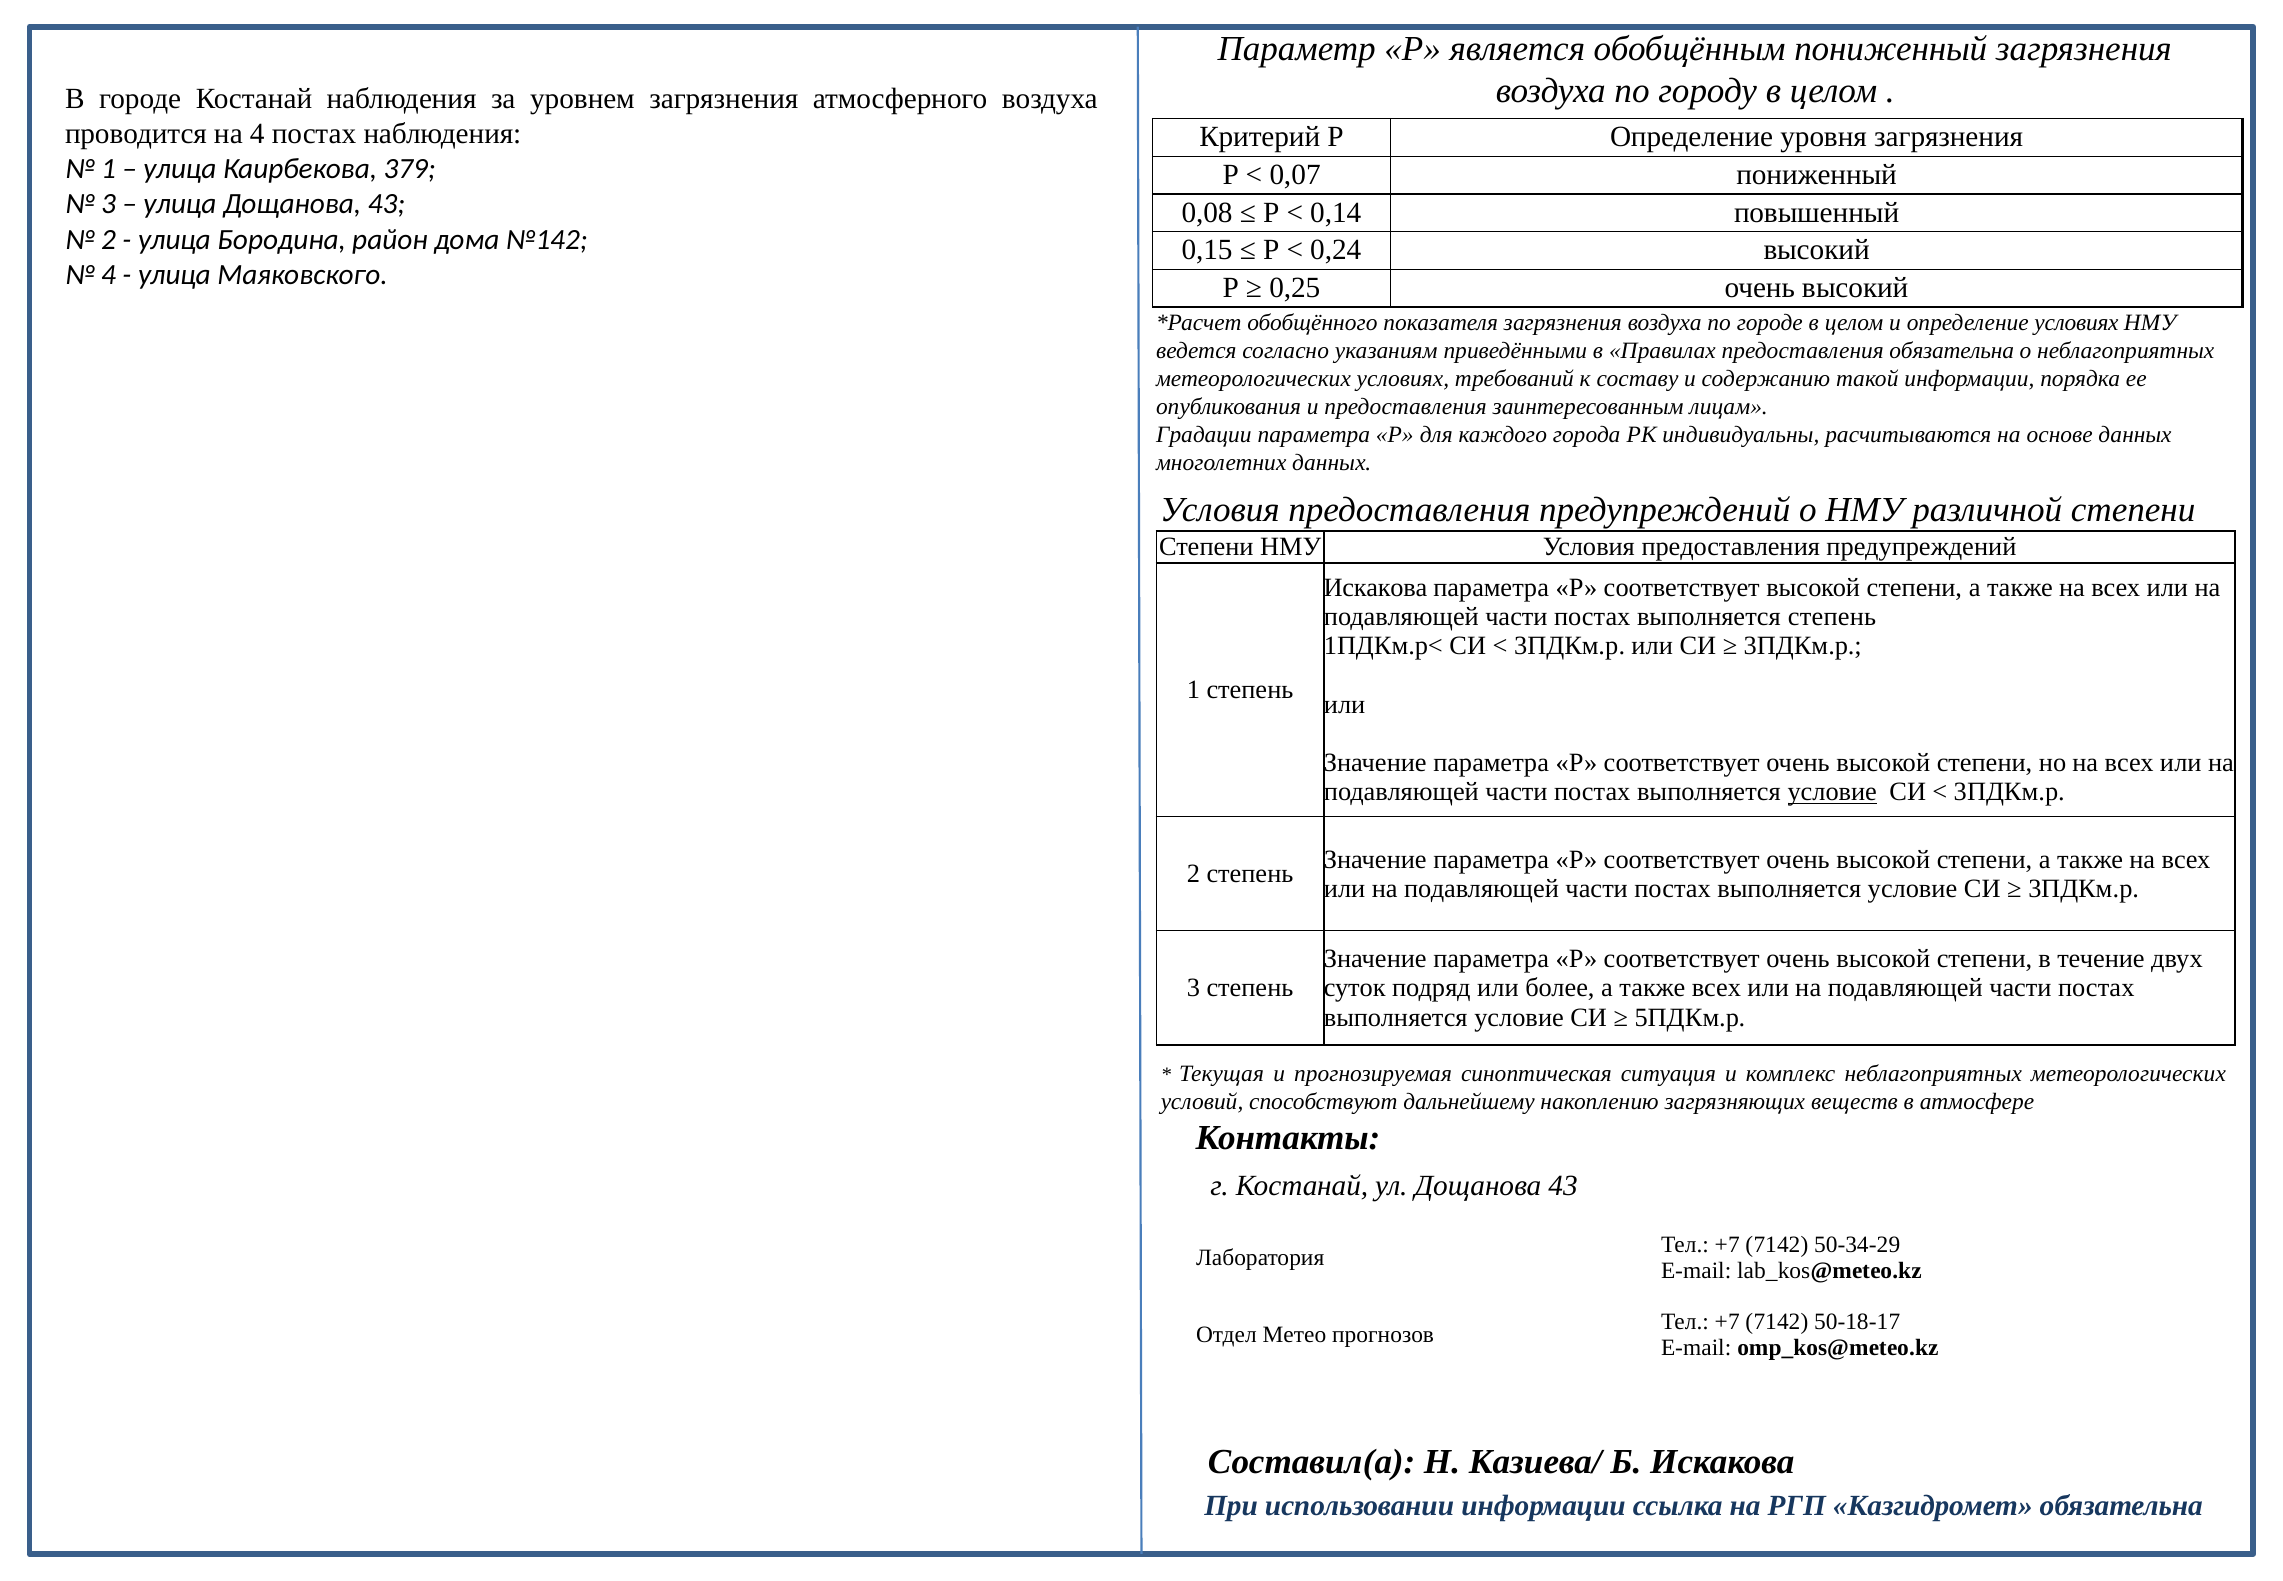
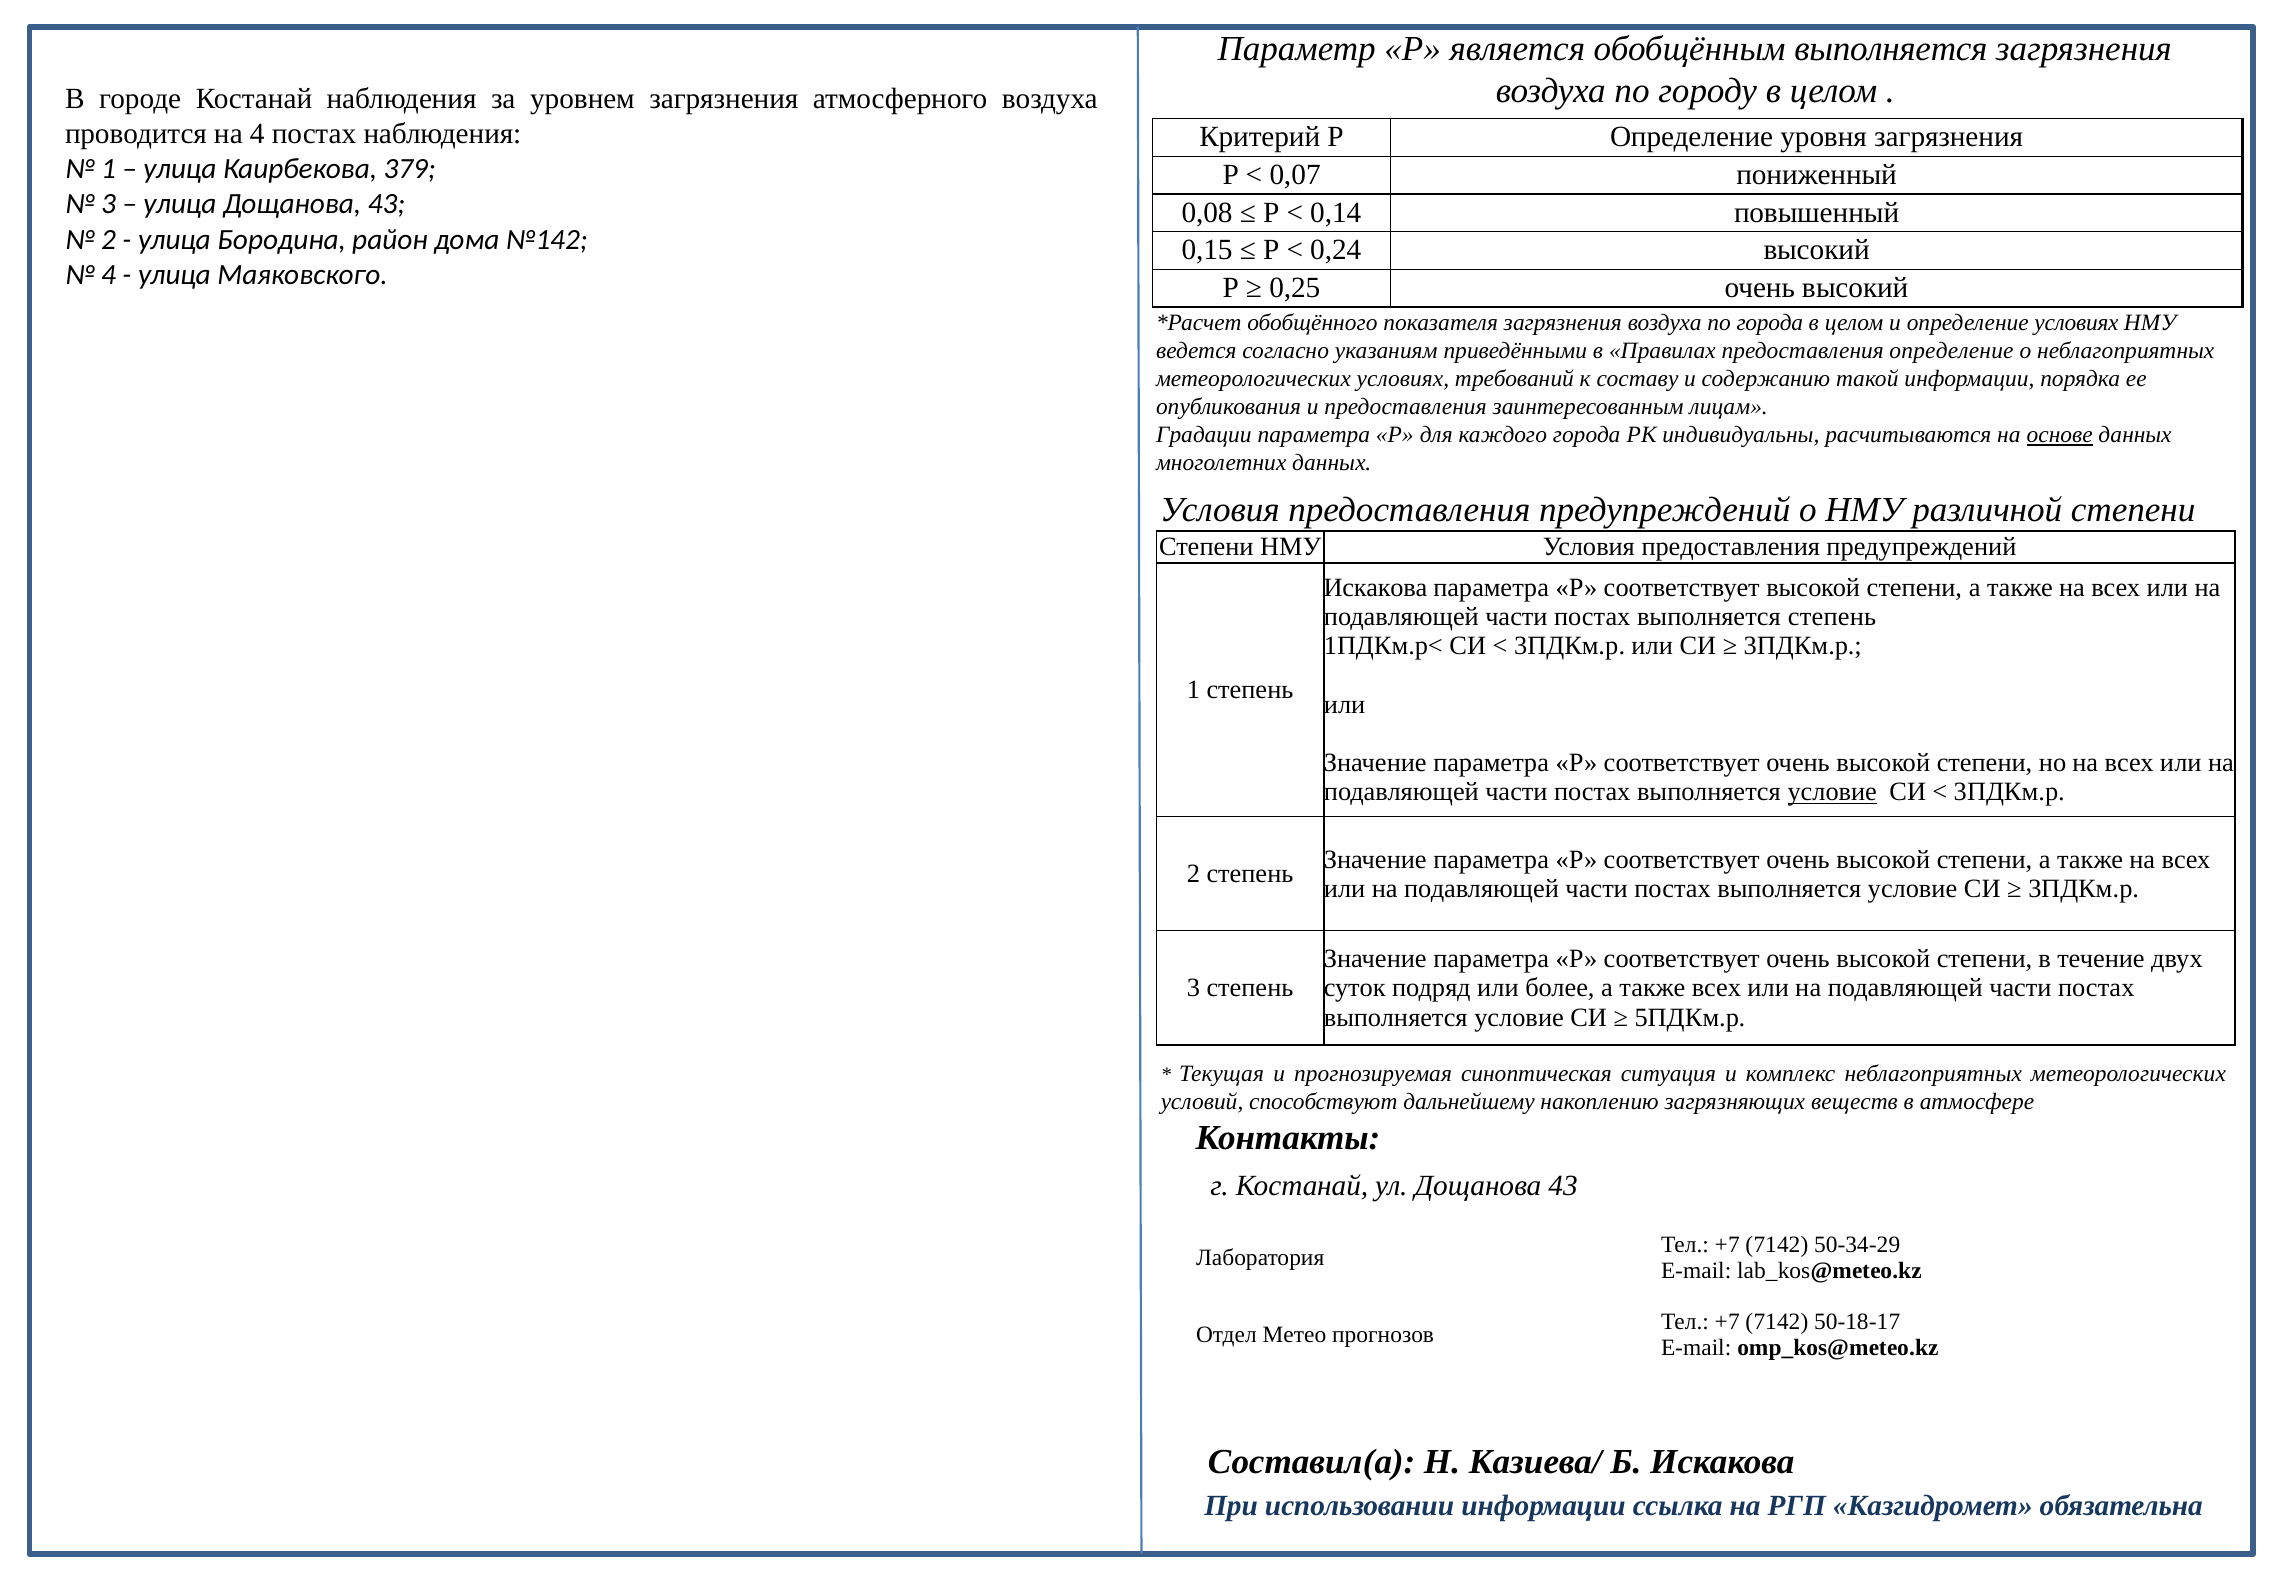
обобщённым пониженный: пониженный -> выполняется (1891, 49)
по городе: городе -> города (1770, 323)
предоставления обязательна: обязательна -> определение (1952, 351)
основе underline: none -> present (2060, 435)
